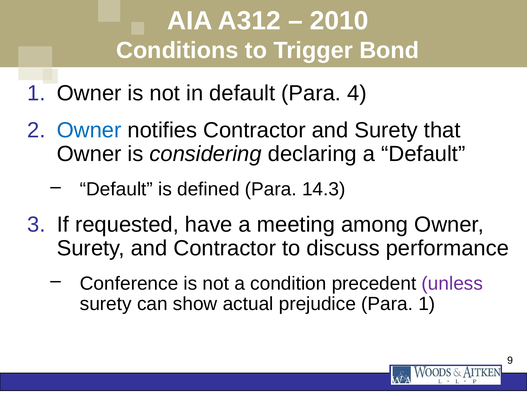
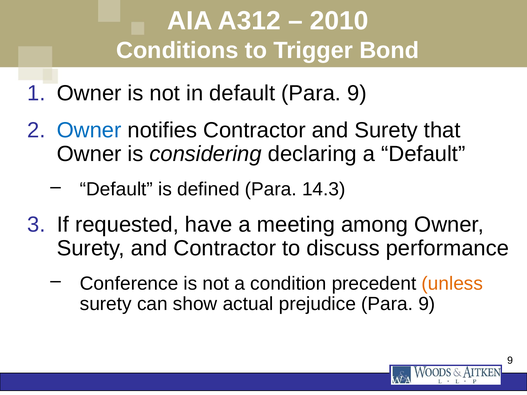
default Para 4: 4 -> 9 (357, 93)
unless colour: purple -> orange (452, 284)
prejudice Para 1: 1 -> 9 (427, 304)
